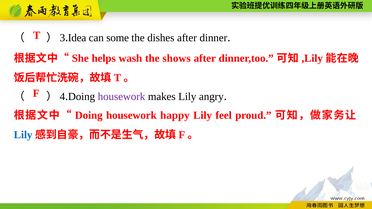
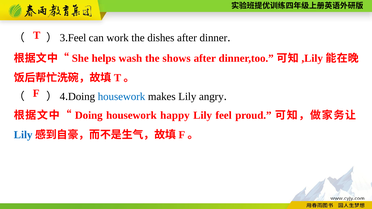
Idea: Idea -> Feel (77, 38)
some: some -> work (118, 38)
housework colour: purple -> blue (122, 97)
